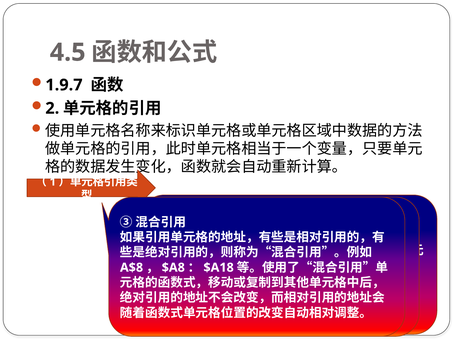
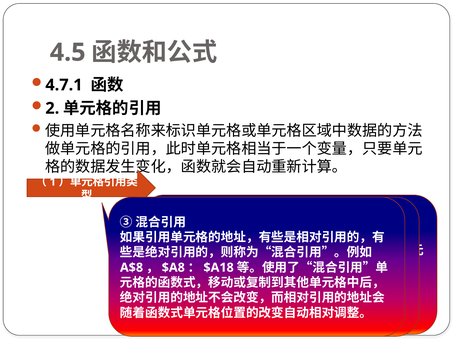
1.9.7: 1.9.7 -> 4.7.1 (64, 85)
